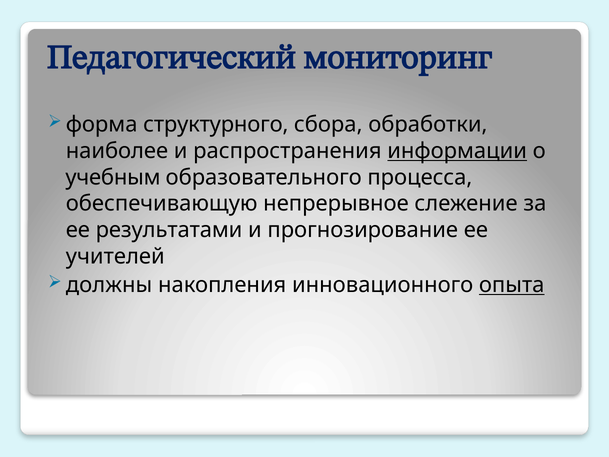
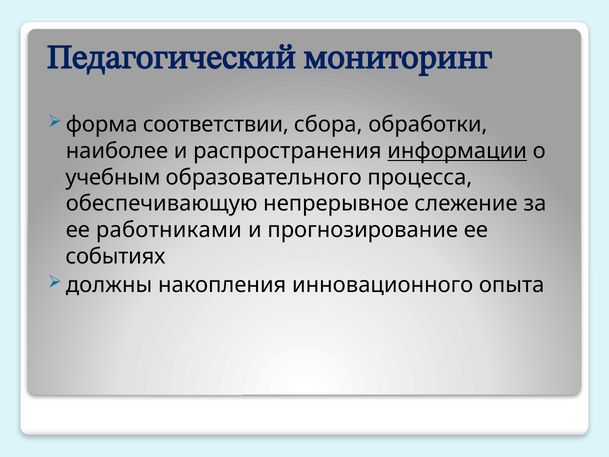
структурного: структурного -> соответствии (216, 124)
результатами: результатами -> работниками (169, 230)
учителей: учителей -> событиях (115, 256)
опыта underline: present -> none (512, 285)
